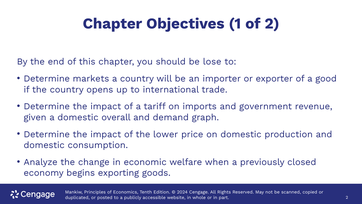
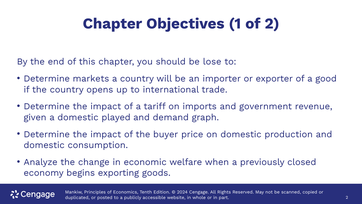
overall: overall -> played (116, 117)
lower: lower -> buyer (166, 134)
